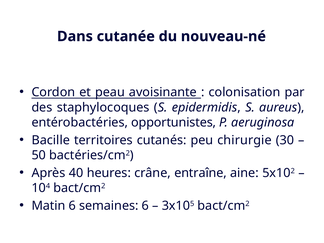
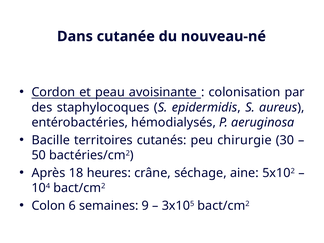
opportunistes: opportunistes -> hémodialysés (174, 123)
40: 40 -> 18 (76, 173)
entraîne: entraîne -> séchage (200, 173)
Matin: Matin -> Colon (48, 206)
semaines 6: 6 -> 9 (145, 206)
